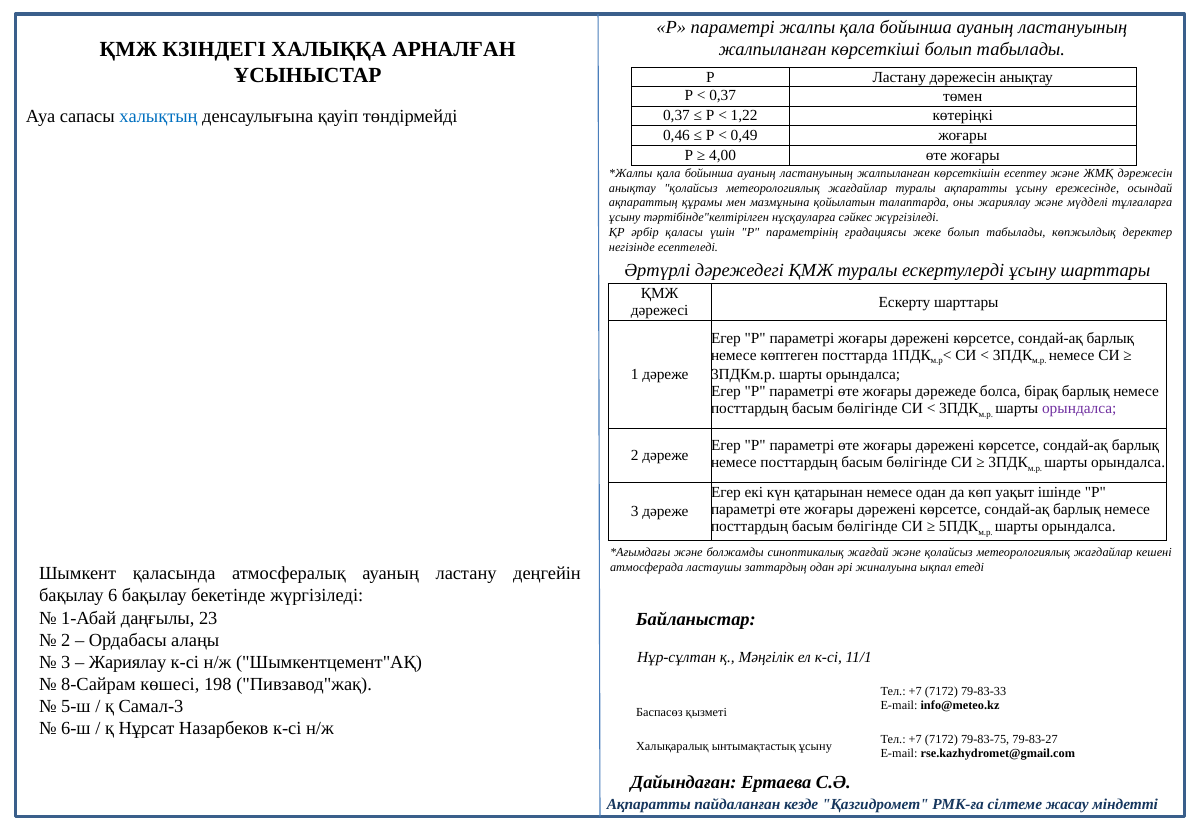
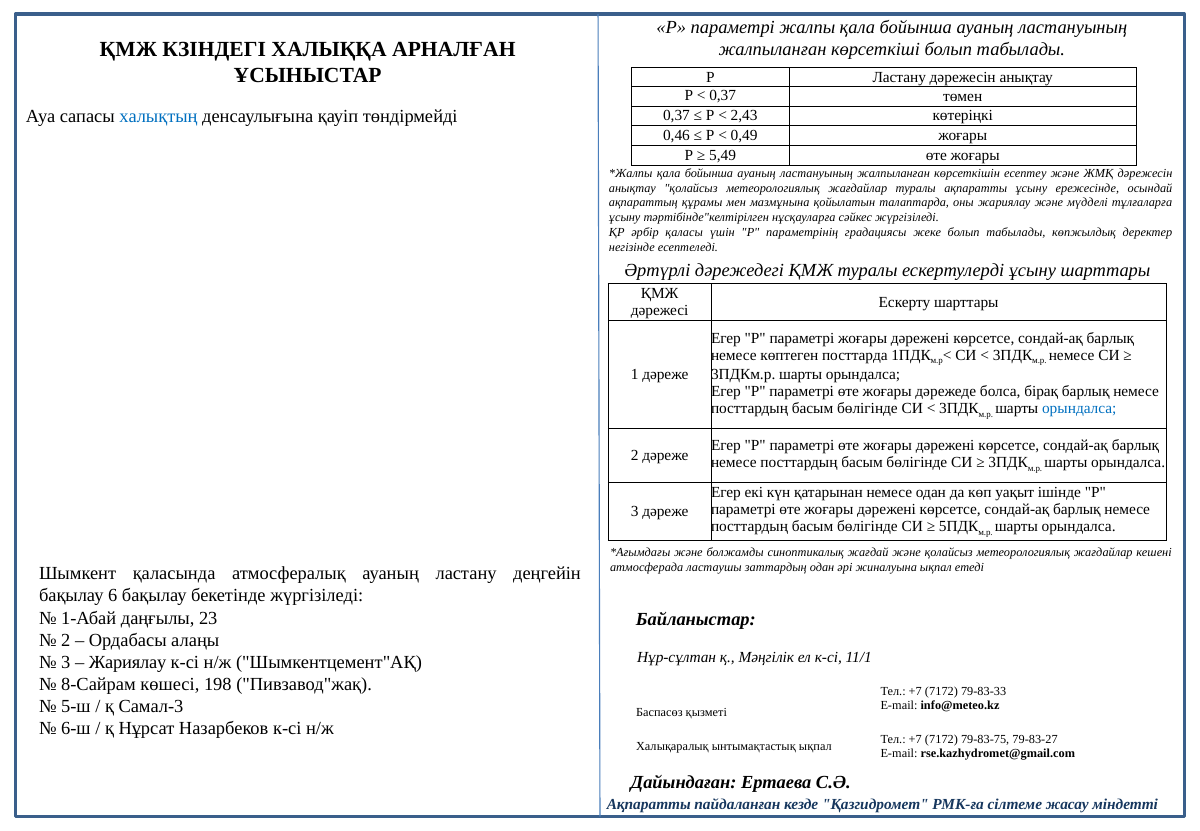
1,22: 1,22 -> 2,43 (744, 116)
4,00: 4,00 -> 5,49 (723, 155)
орындалса colour: purple -> blue (1079, 408)
ынтымақтастық ұсыну: ұсыну -> ықпал (815, 747)
